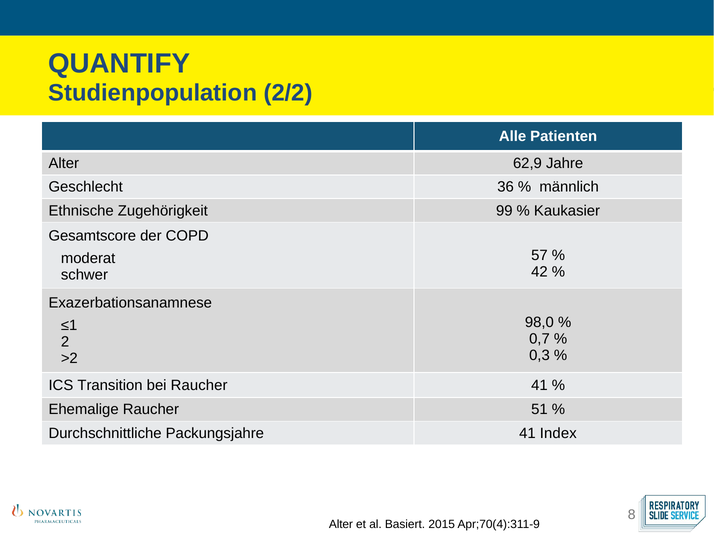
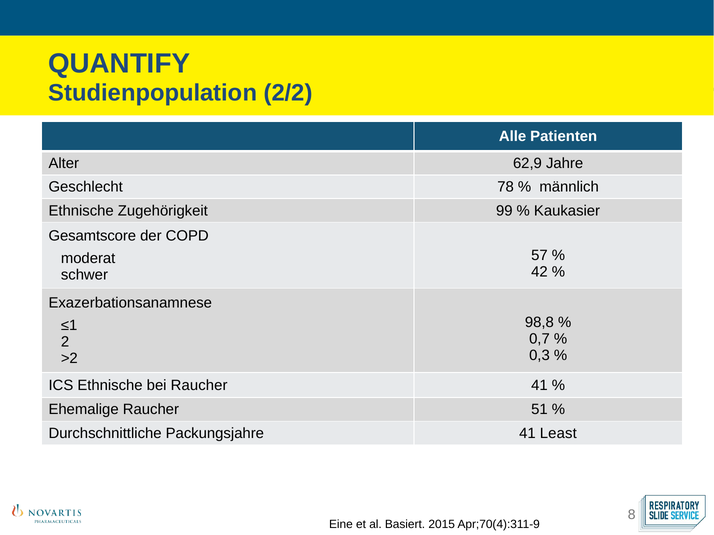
36: 36 -> 78 (506, 187)
98,0: 98,0 -> 98,8 (539, 323)
ICS Transition: Transition -> Ethnische (110, 386)
Index: Index -> Least (558, 434)
Alter: Alter -> Eine (341, 525)
